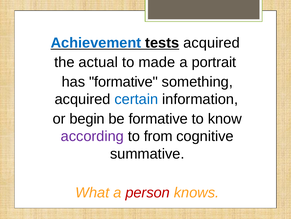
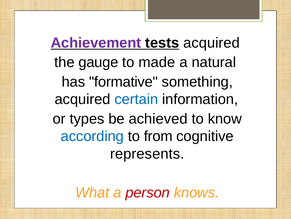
Achievement colour: blue -> purple (96, 43)
actual: actual -> gauge (98, 62)
portrait: portrait -> natural (214, 62)
begin: begin -> types (87, 118)
be formative: formative -> achieved (158, 118)
according colour: purple -> blue (92, 136)
summative: summative -> represents (147, 153)
